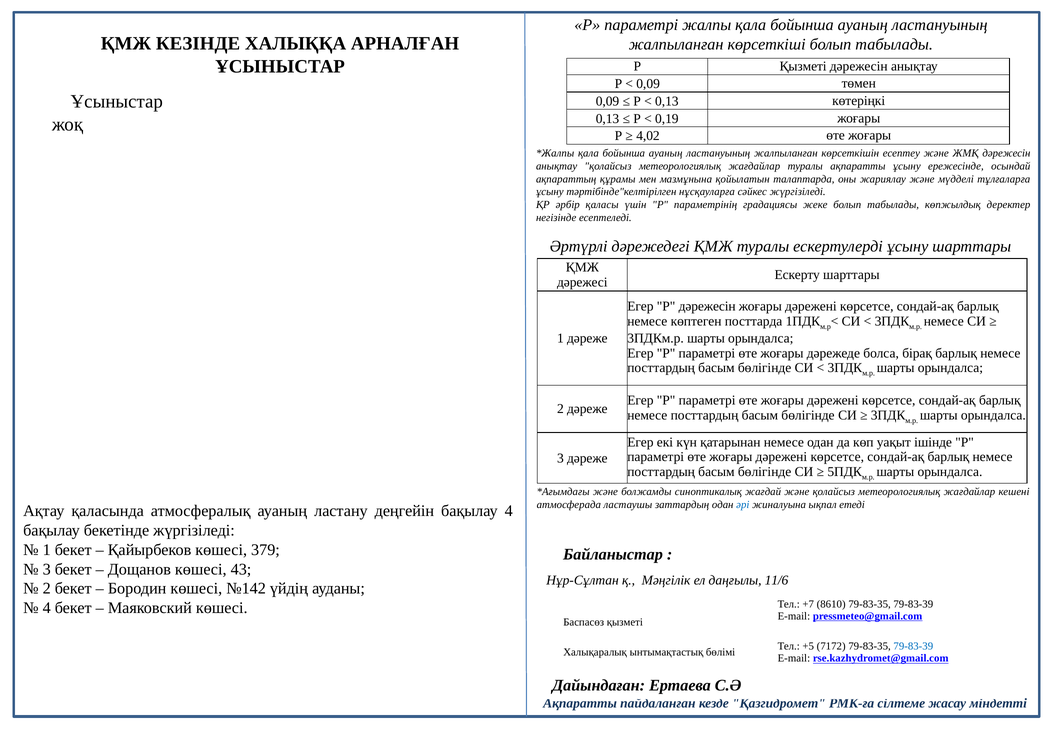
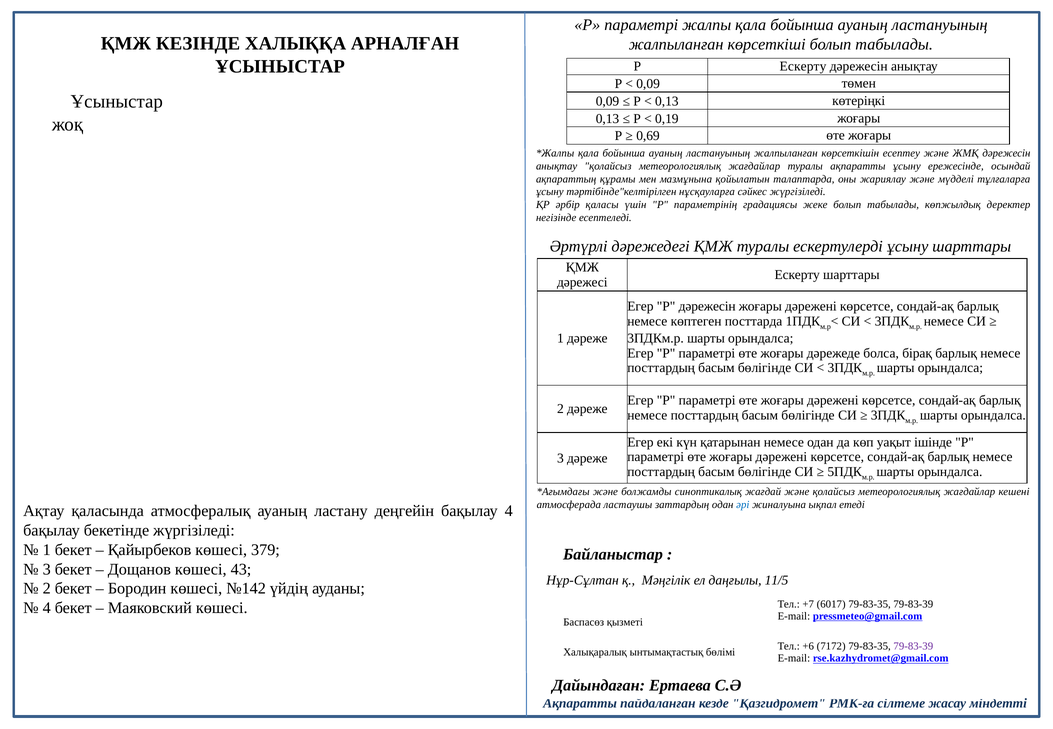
Р Қызметі: Қызметі -> Ескерту (803, 67)
4,02: 4,02 -> 0,69 (648, 136)
11/6: 11/6 -> 11/5 (776, 580)
8610: 8610 -> 6017 (831, 604)
+5: +5 -> +6 (808, 646)
79-83-39 colour: blue -> purple (913, 646)
